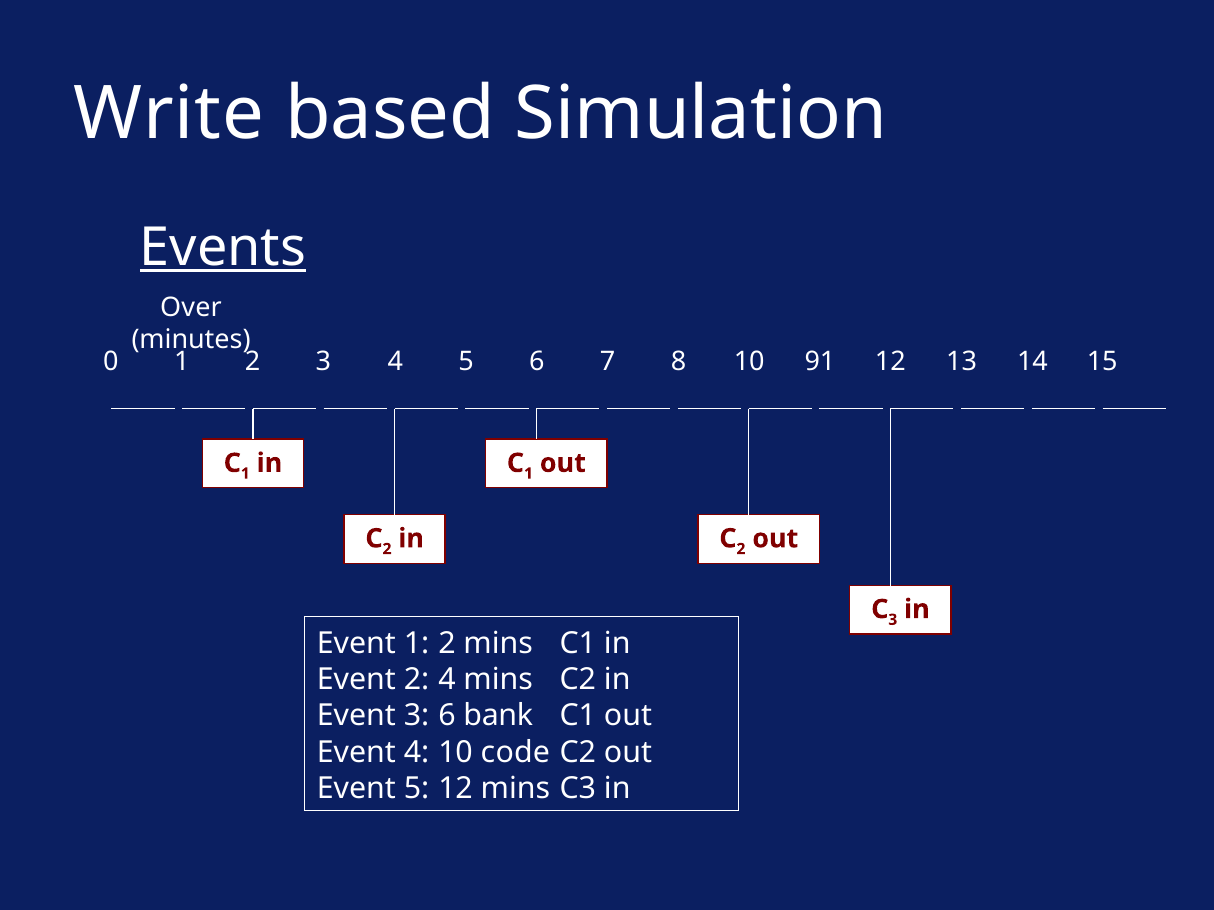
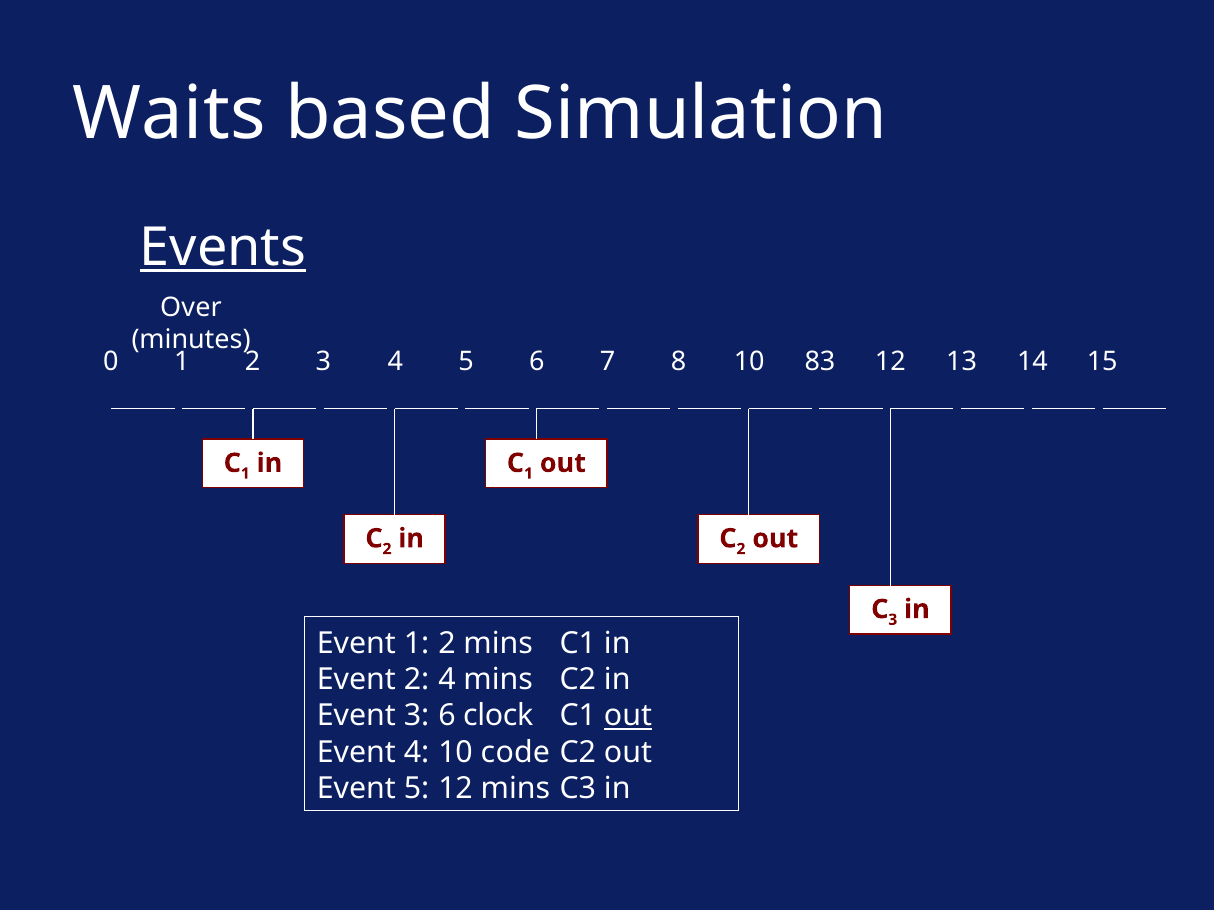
Write: Write -> Waits (169, 114)
91: 91 -> 83 (820, 362)
bank: bank -> clock (498, 716)
out underline: none -> present (628, 716)
